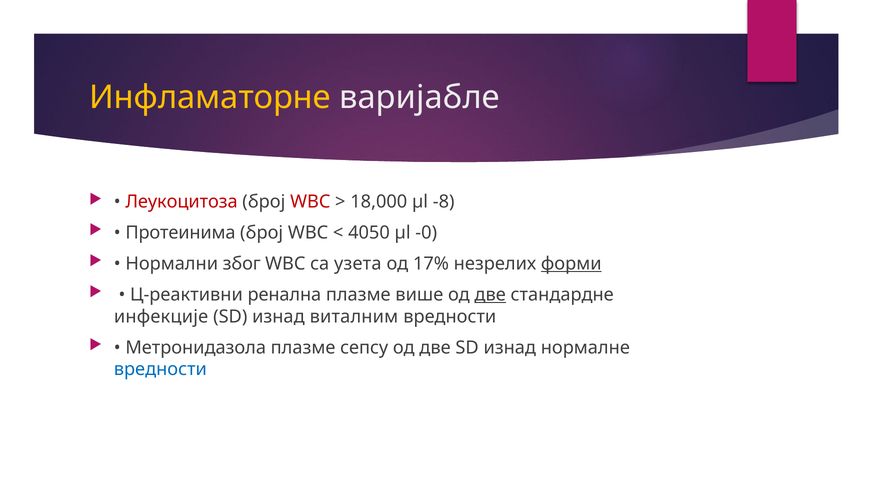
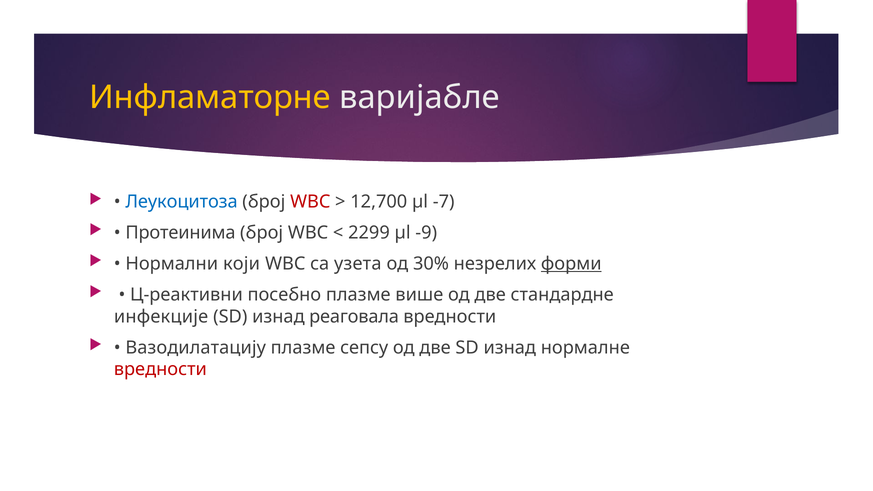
Леукоцитоза colour: red -> blue (182, 202)
18,000: 18,000 -> 12,700 (379, 202)
-8: -8 -> -7 (444, 202)
4050: 4050 -> 2299 (369, 233)
-0: -0 -> -9 (426, 233)
због: због -> који (242, 264)
17%: 17% -> 30% (431, 264)
ренална: ренална -> посебно (284, 295)
две underline: present -> none (490, 295)
виталним: виталним -> реаговала (354, 317)
Метронидазола: Метронидазола -> Вазодилатацију (196, 348)
вредности colour: blue -> red (160, 369)
